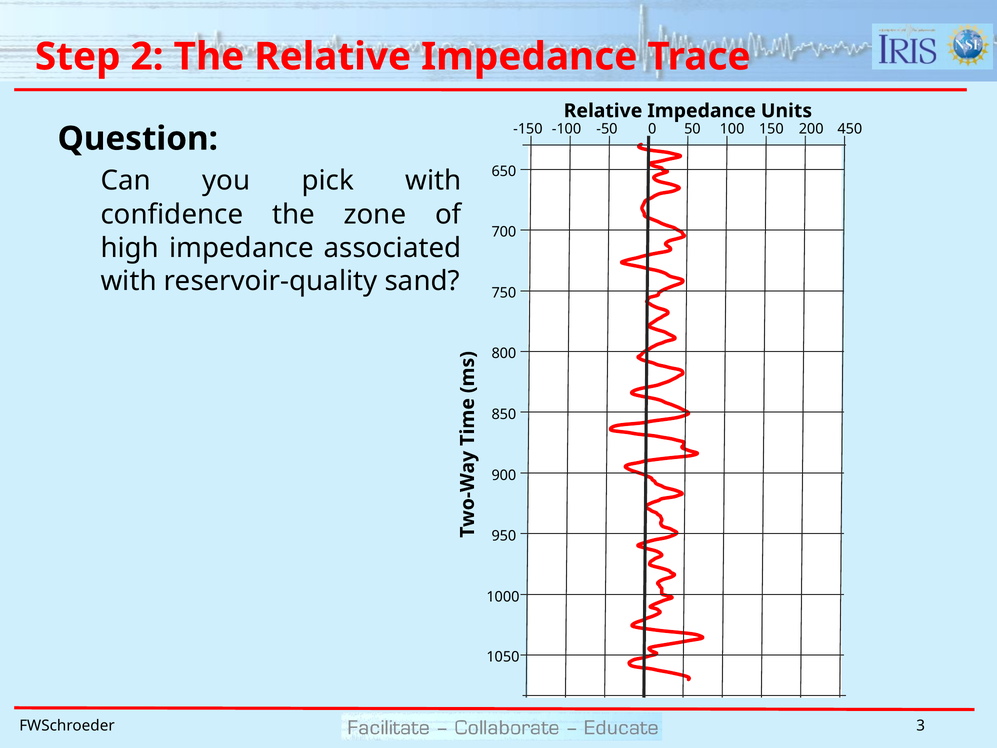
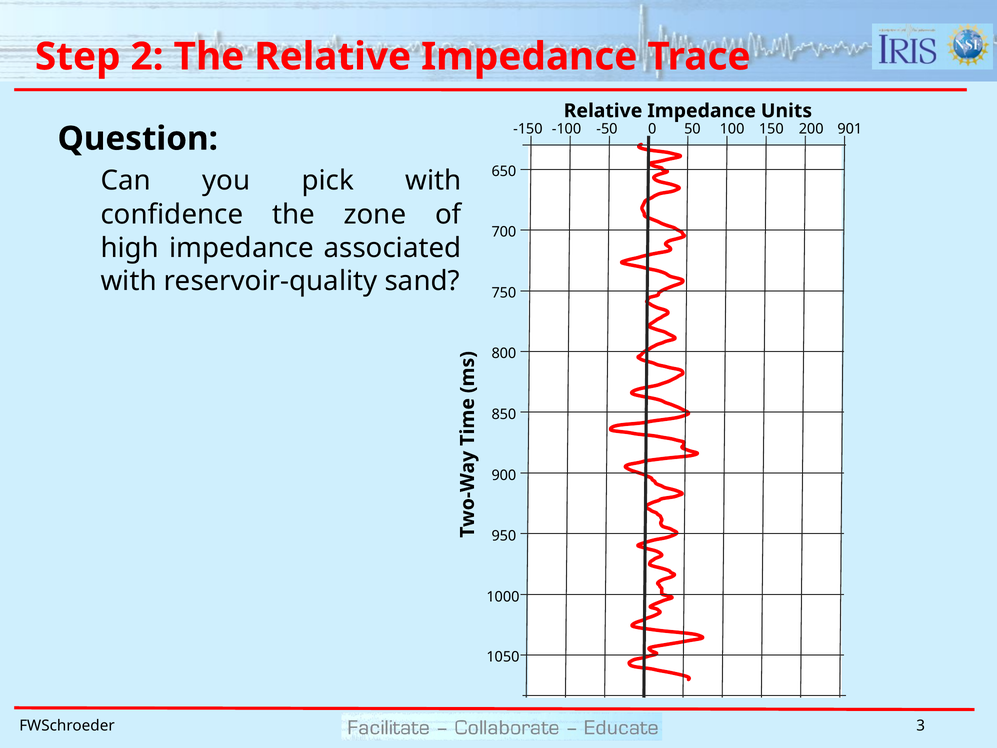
450: 450 -> 901 (850, 129)
